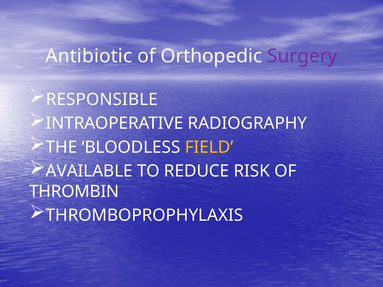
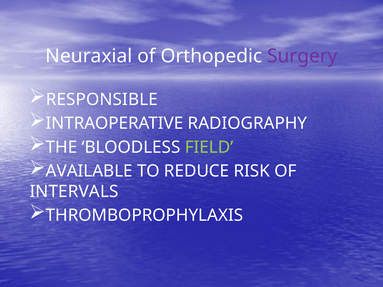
Antibiotic: Antibiotic -> Neuraxial (89, 56)
FIELD colour: yellow -> light green (209, 147)
THROMBIN: THROMBIN -> INTERVALS (74, 192)
